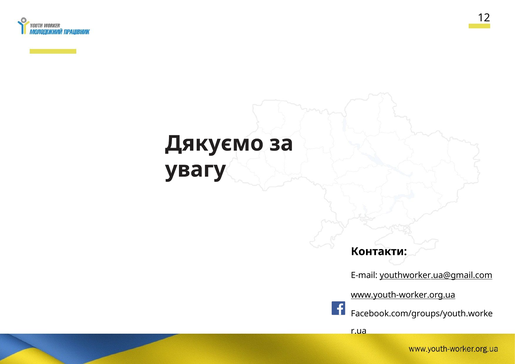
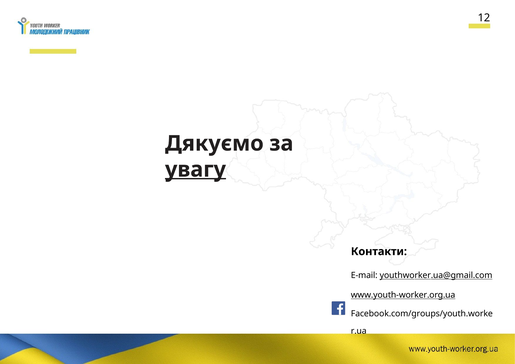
увагу underline: none -> present (195, 170)
